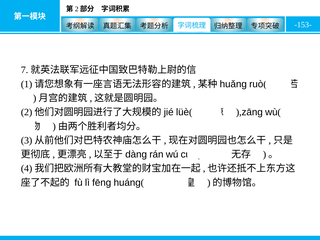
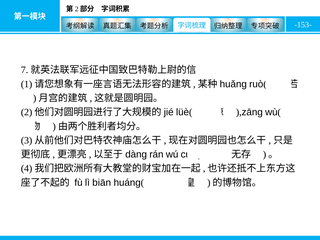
fēng: fēng -> biān (102, 183)
